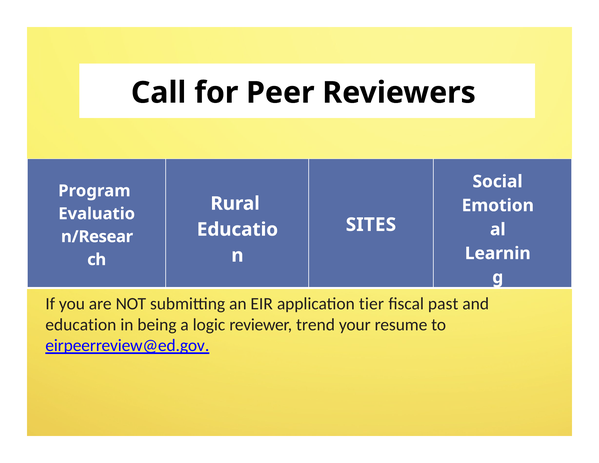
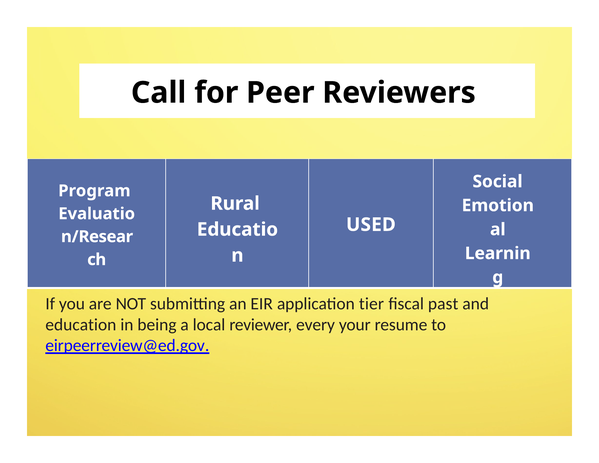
SITES: SITES -> USED (371, 225)
logic: logic -> local (209, 325)
trend: trend -> every (316, 325)
